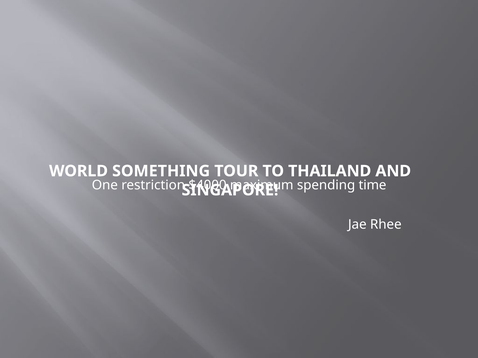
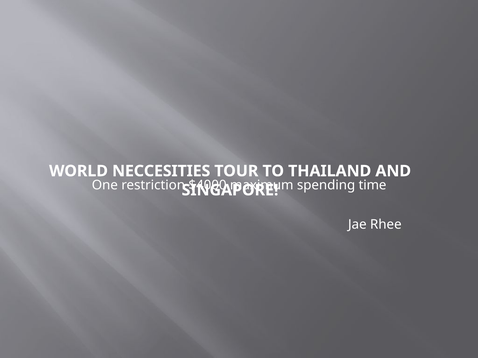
SOMETHING: SOMETHING -> NECCESITIES (161, 171)
